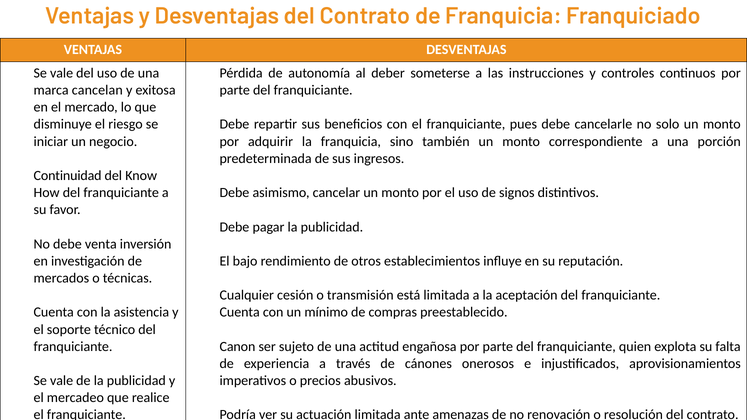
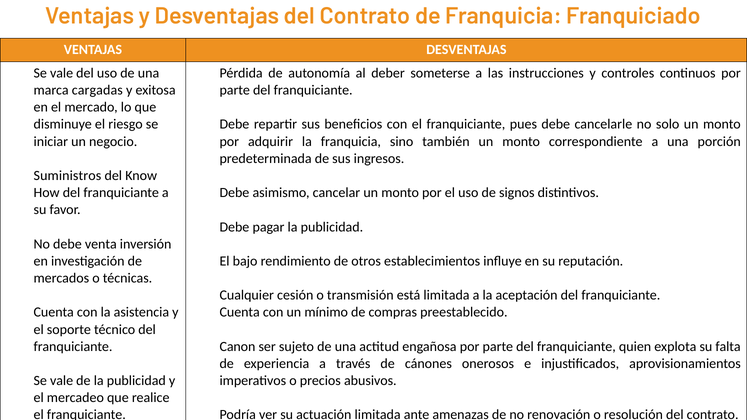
cancelan: cancelan -> cargadas (97, 90)
Continuidad: Continuidad -> Suministros (67, 176)
